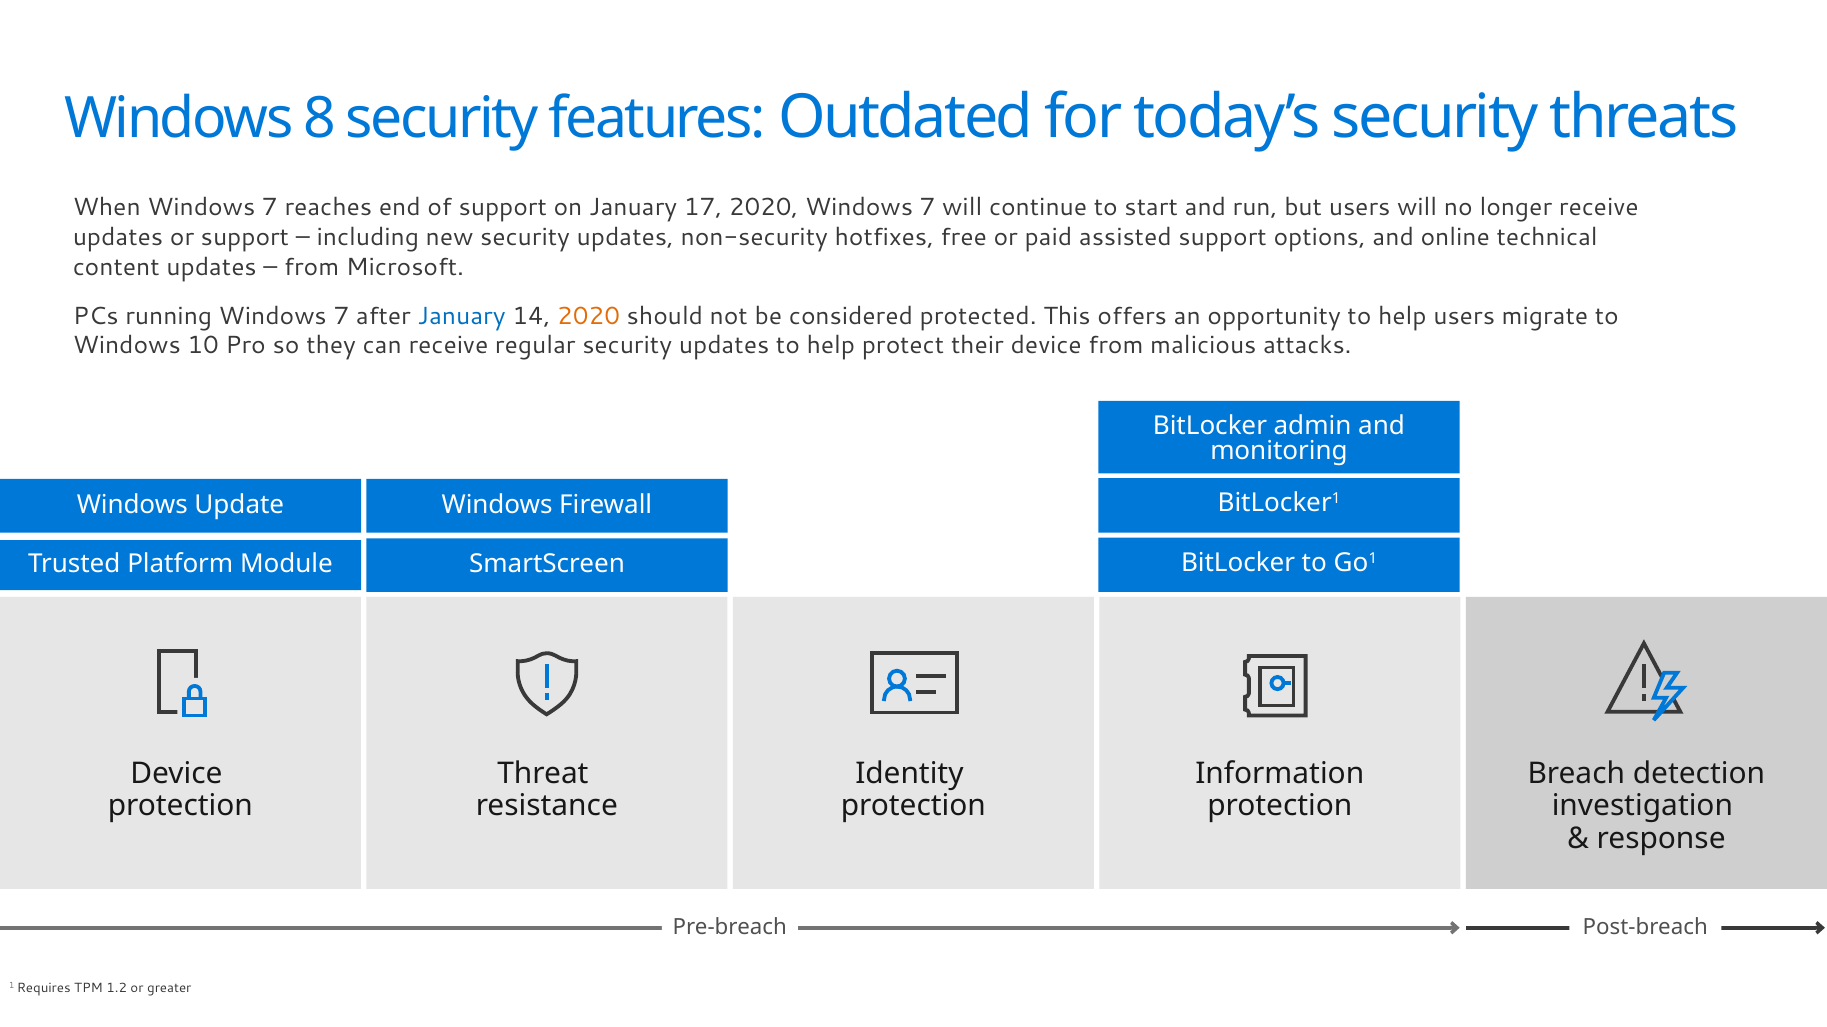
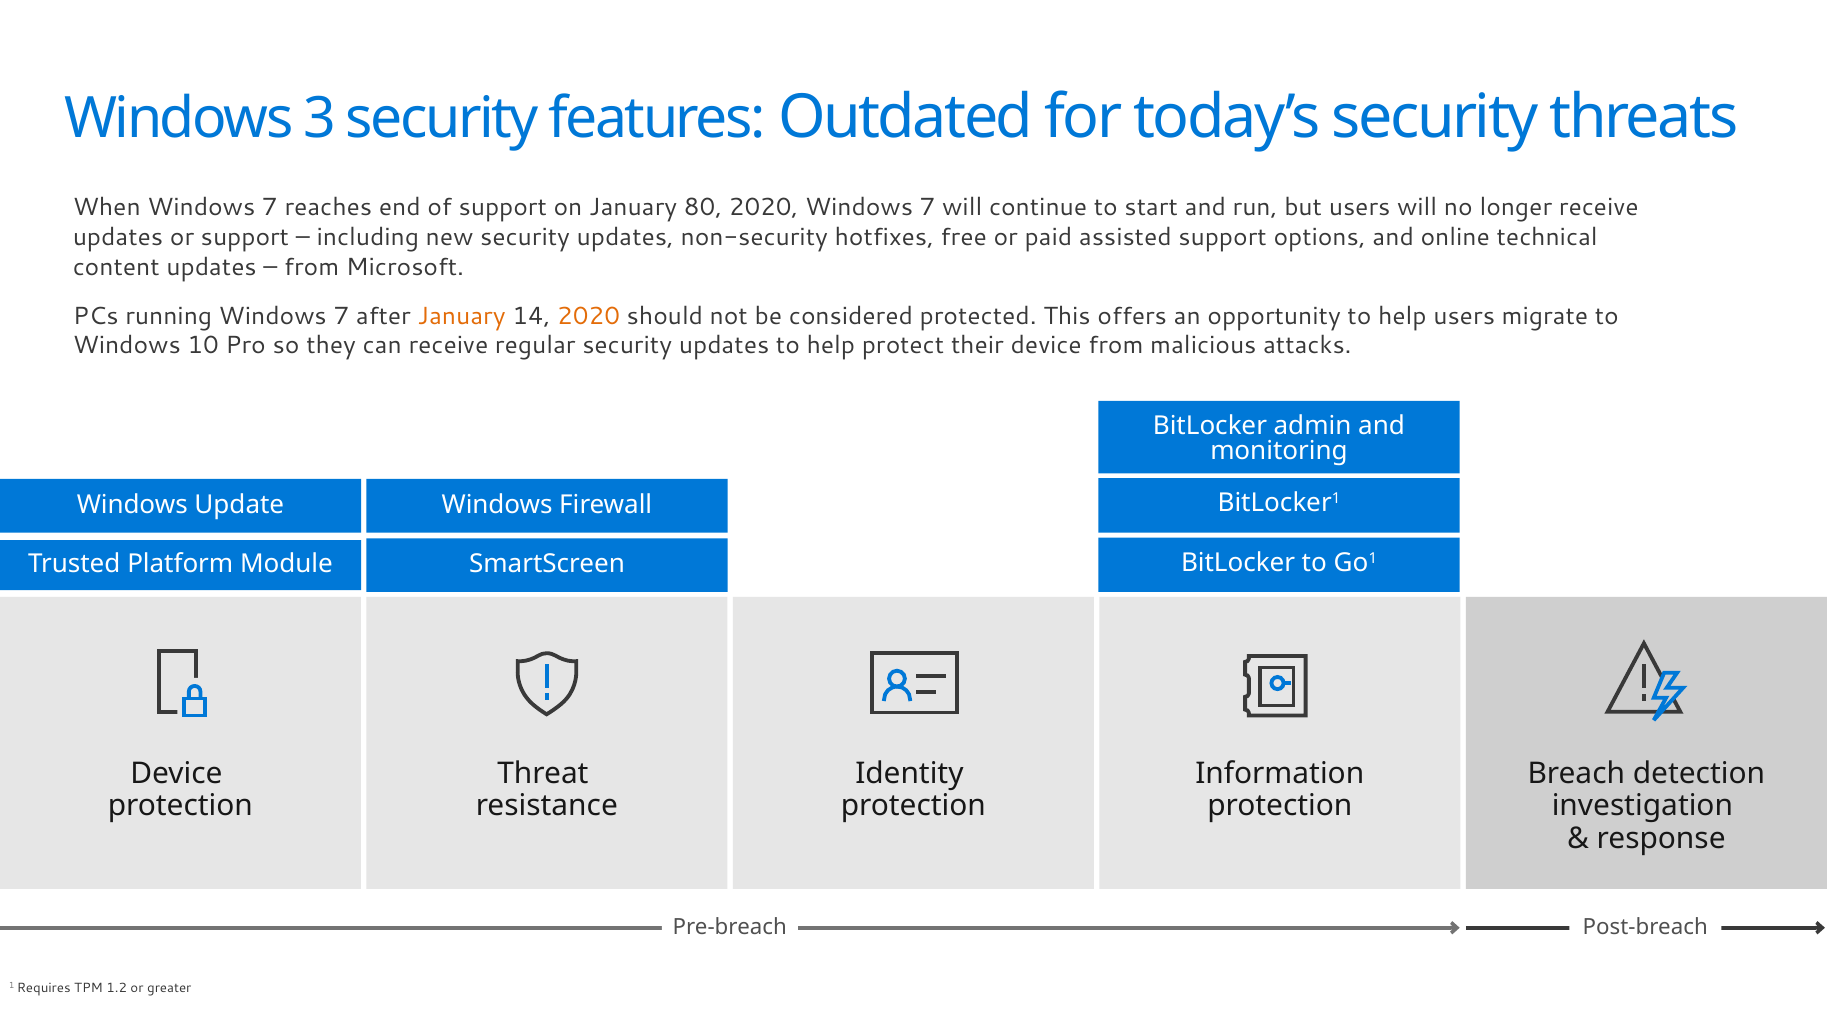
8: 8 -> 3 (319, 119)
17: 17 -> 80 (703, 208)
January colour: blue -> orange (462, 316)
